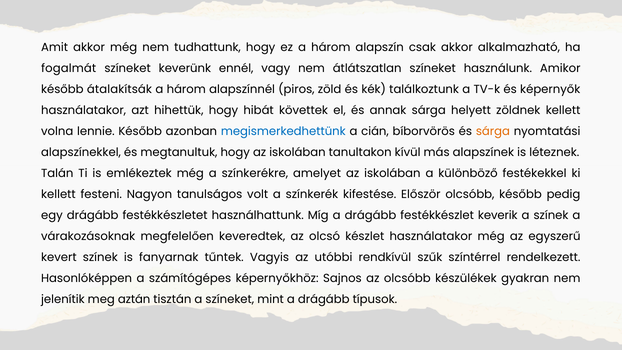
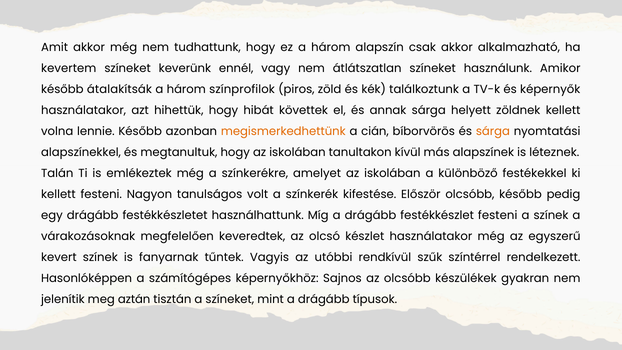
fogalmát: fogalmát -> kevertem (69, 68)
alapszínnél: alapszínnél -> színprofilok (242, 89)
megismerkedhettünk colour: blue -> orange (283, 131)
festékkészlet keverik: keverik -> festeni (498, 215)
